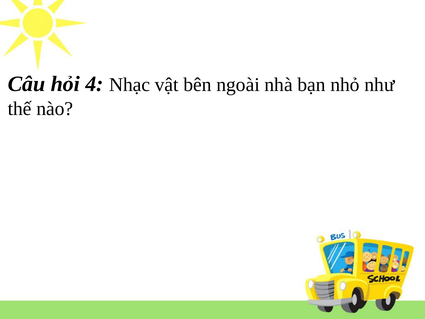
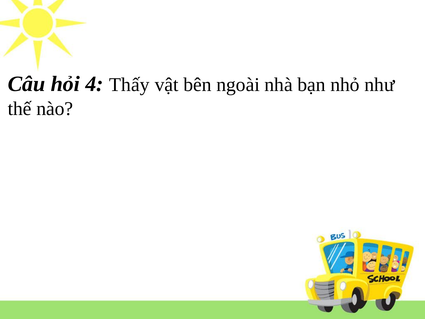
Nhạc: Nhạc -> Thấy (129, 85)
